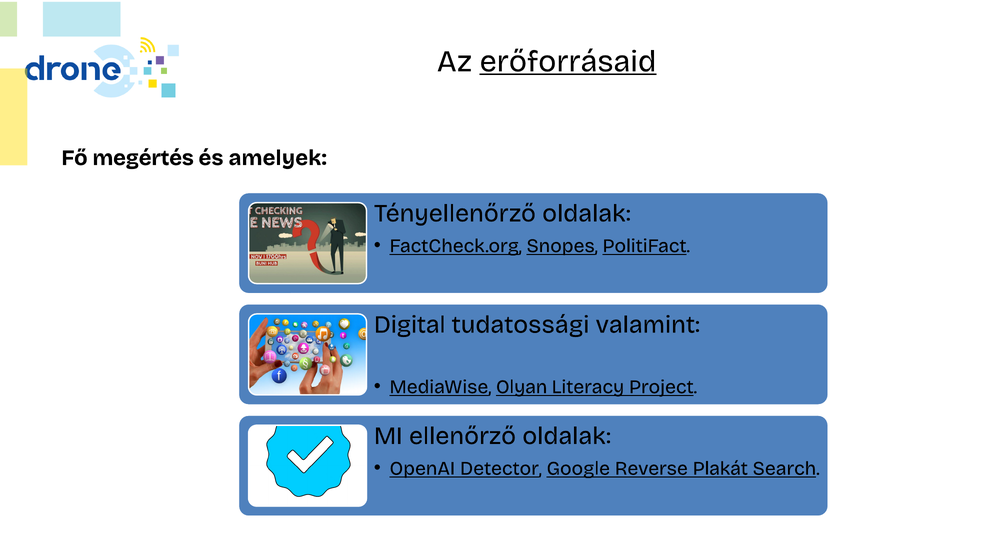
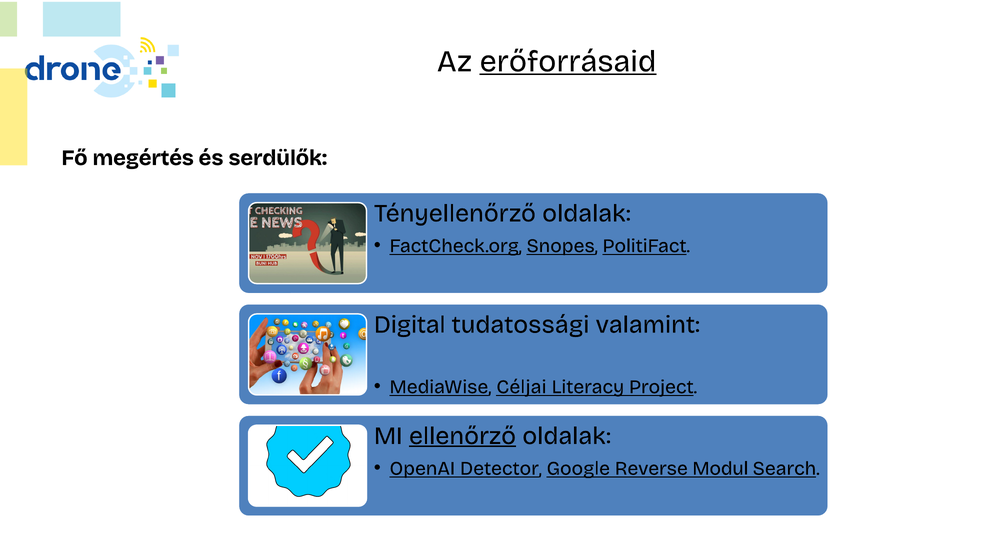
amelyek: amelyek -> serdülők (278, 158)
Olyan: Olyan -> Céljai (521, 387)
ellenőrző underline: none -> present (462, 436)
Plakát: Plakát -> Modul (720, 469)
